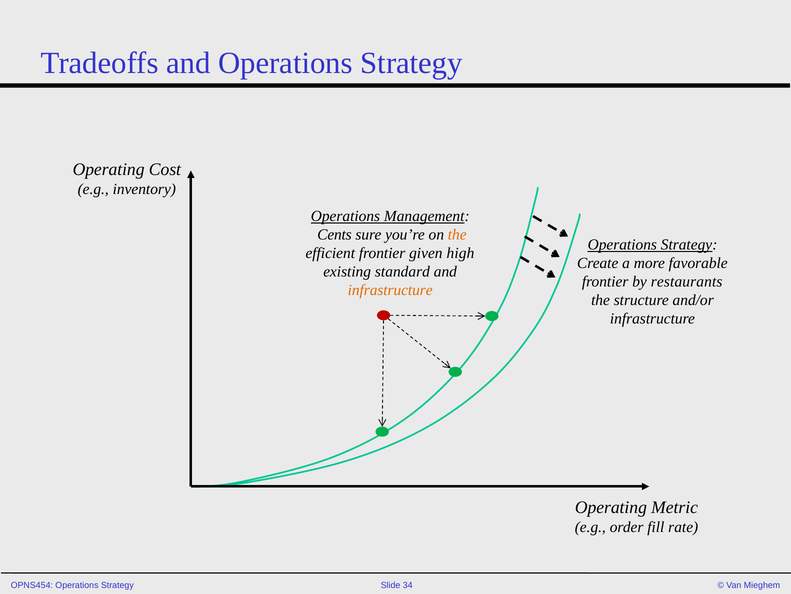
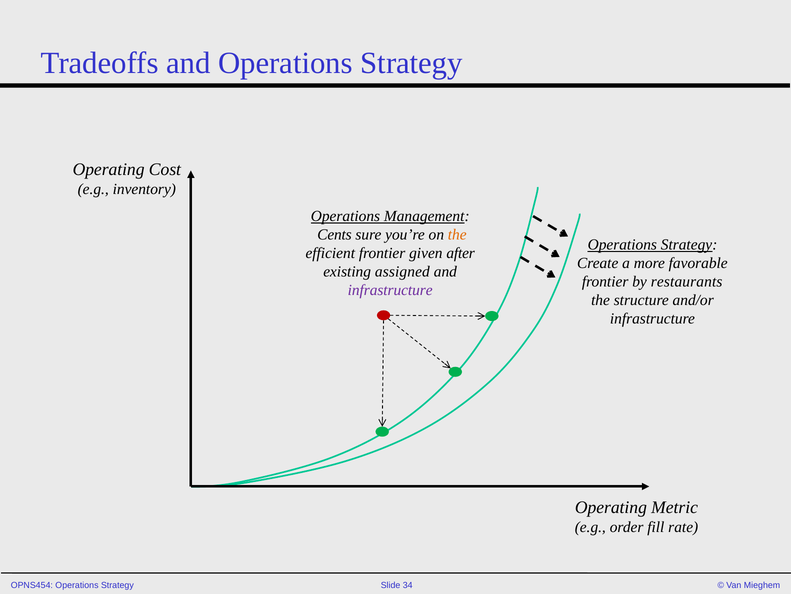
high: high -> after (461, 253)
standard: standard -> assigned (402, 271)
infrastructure colour: orange -> purple (390, 290)
